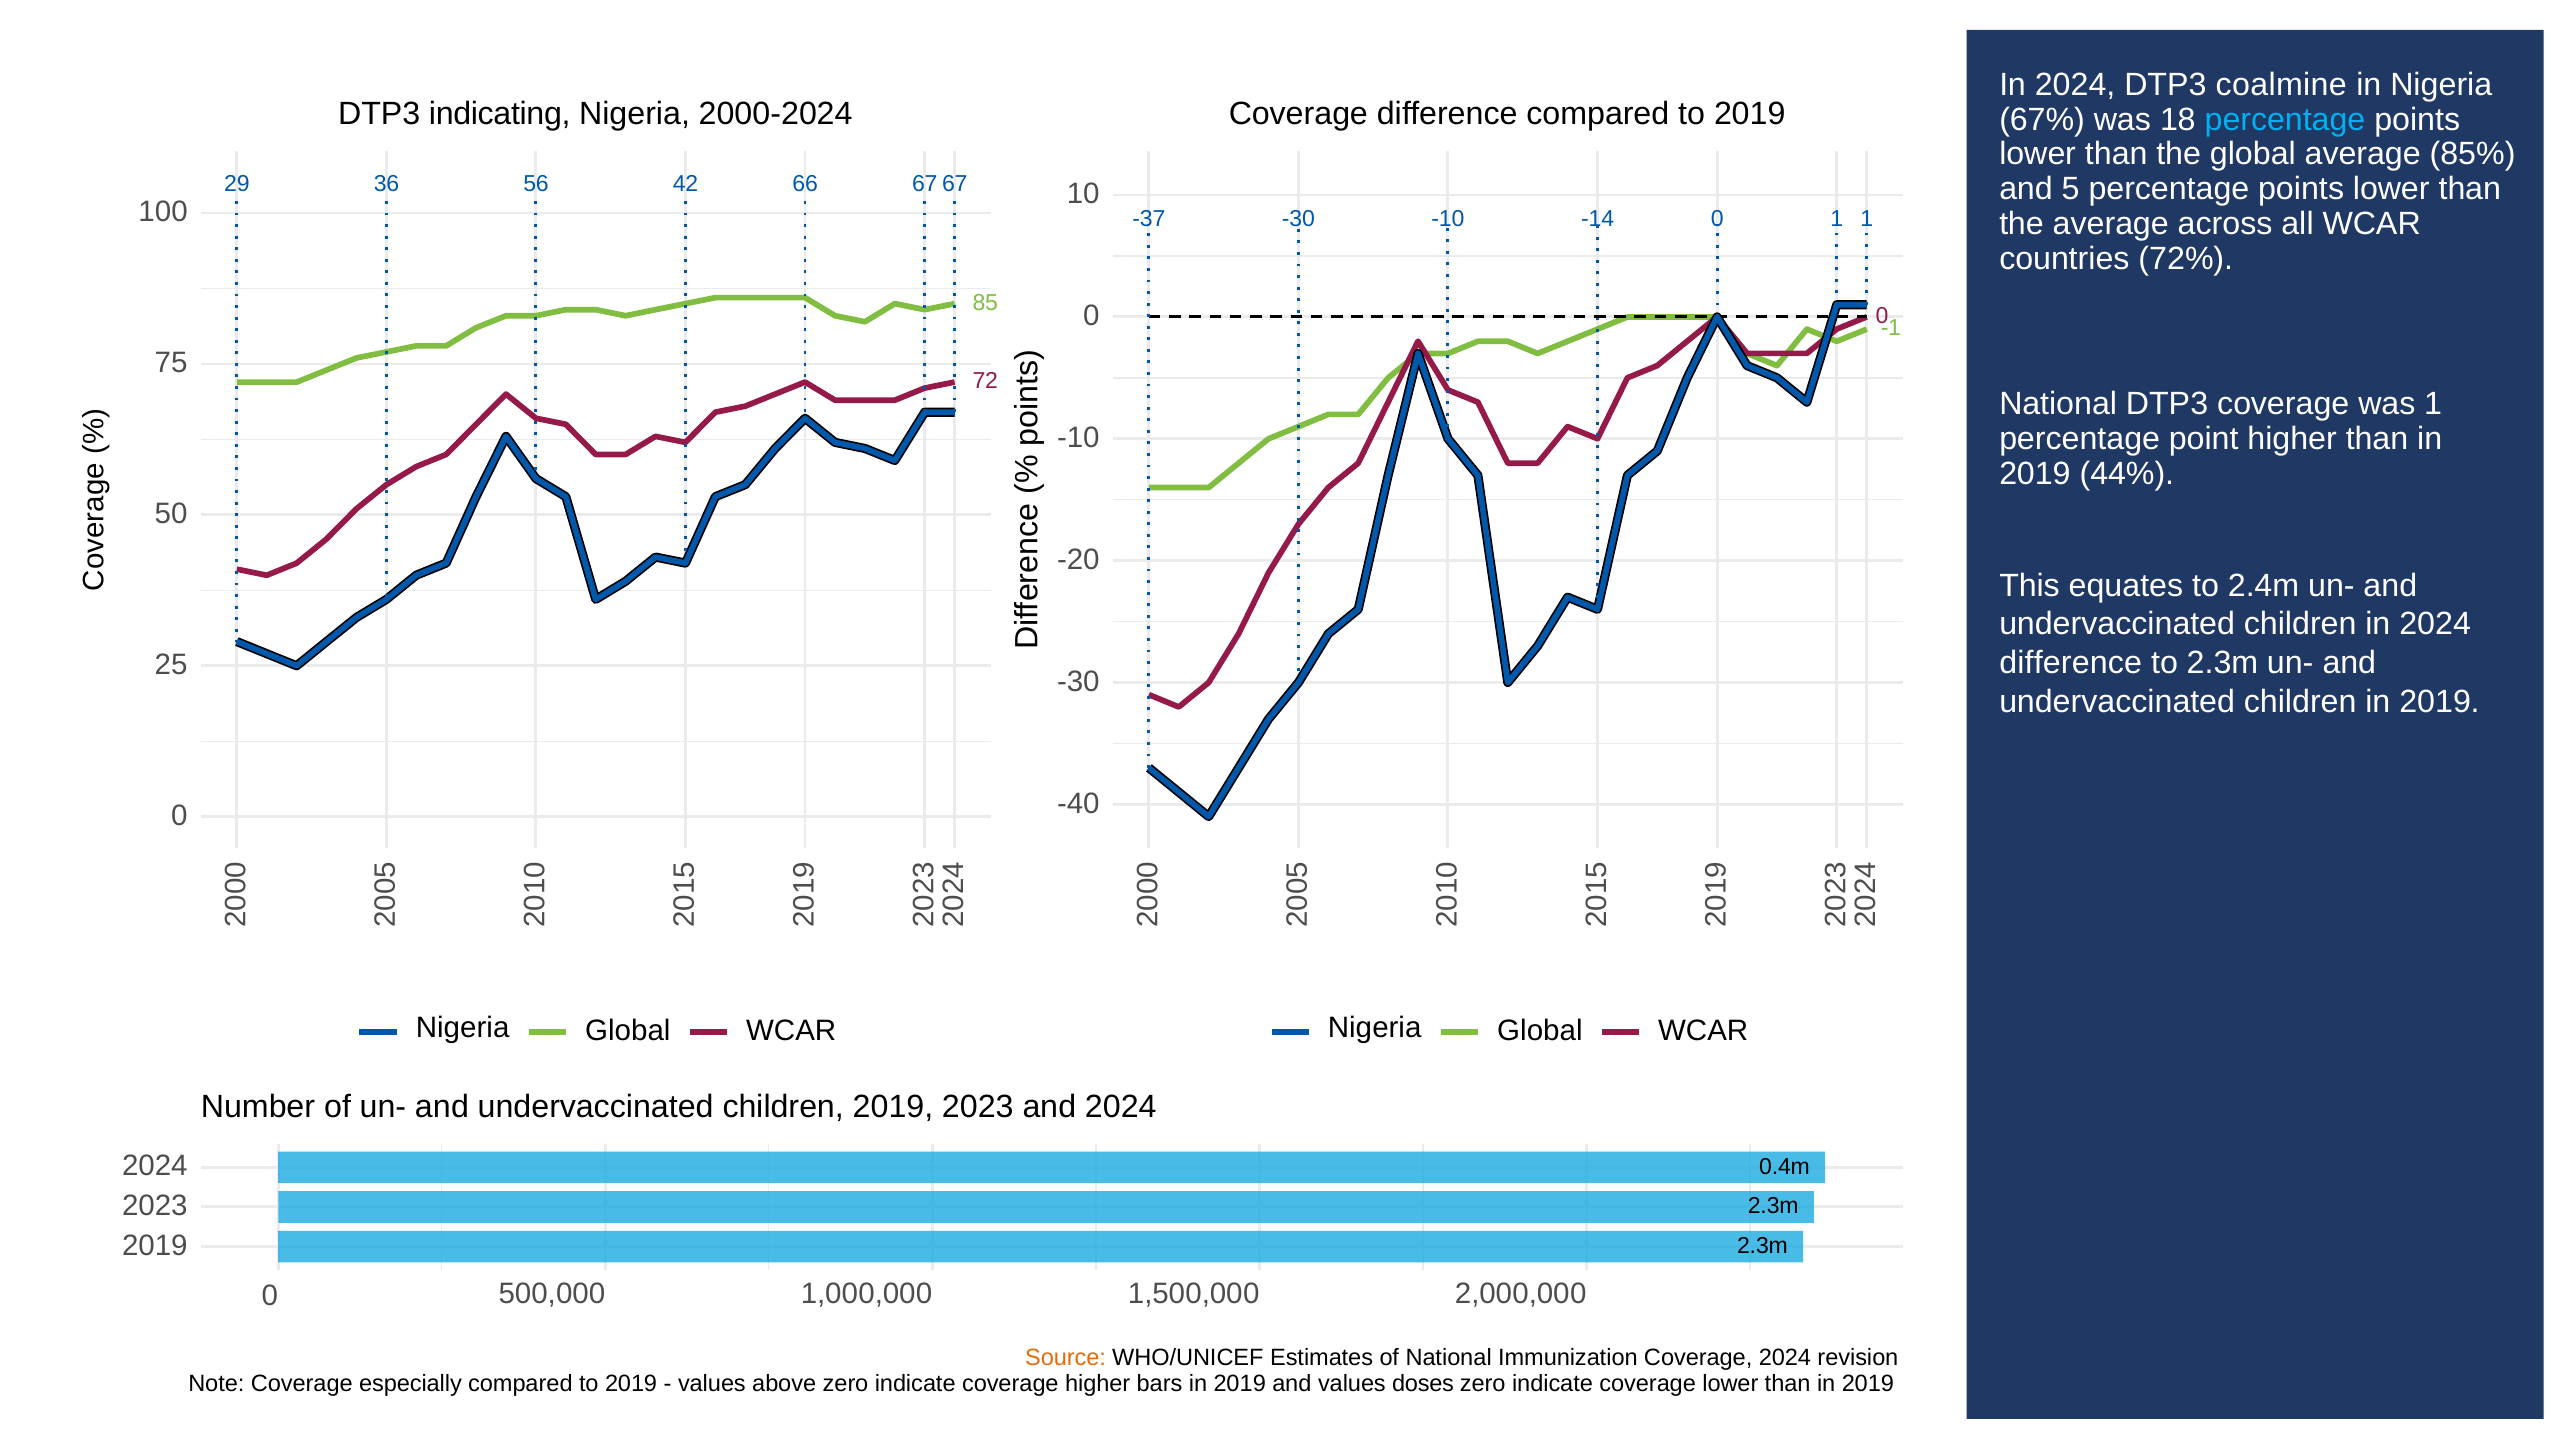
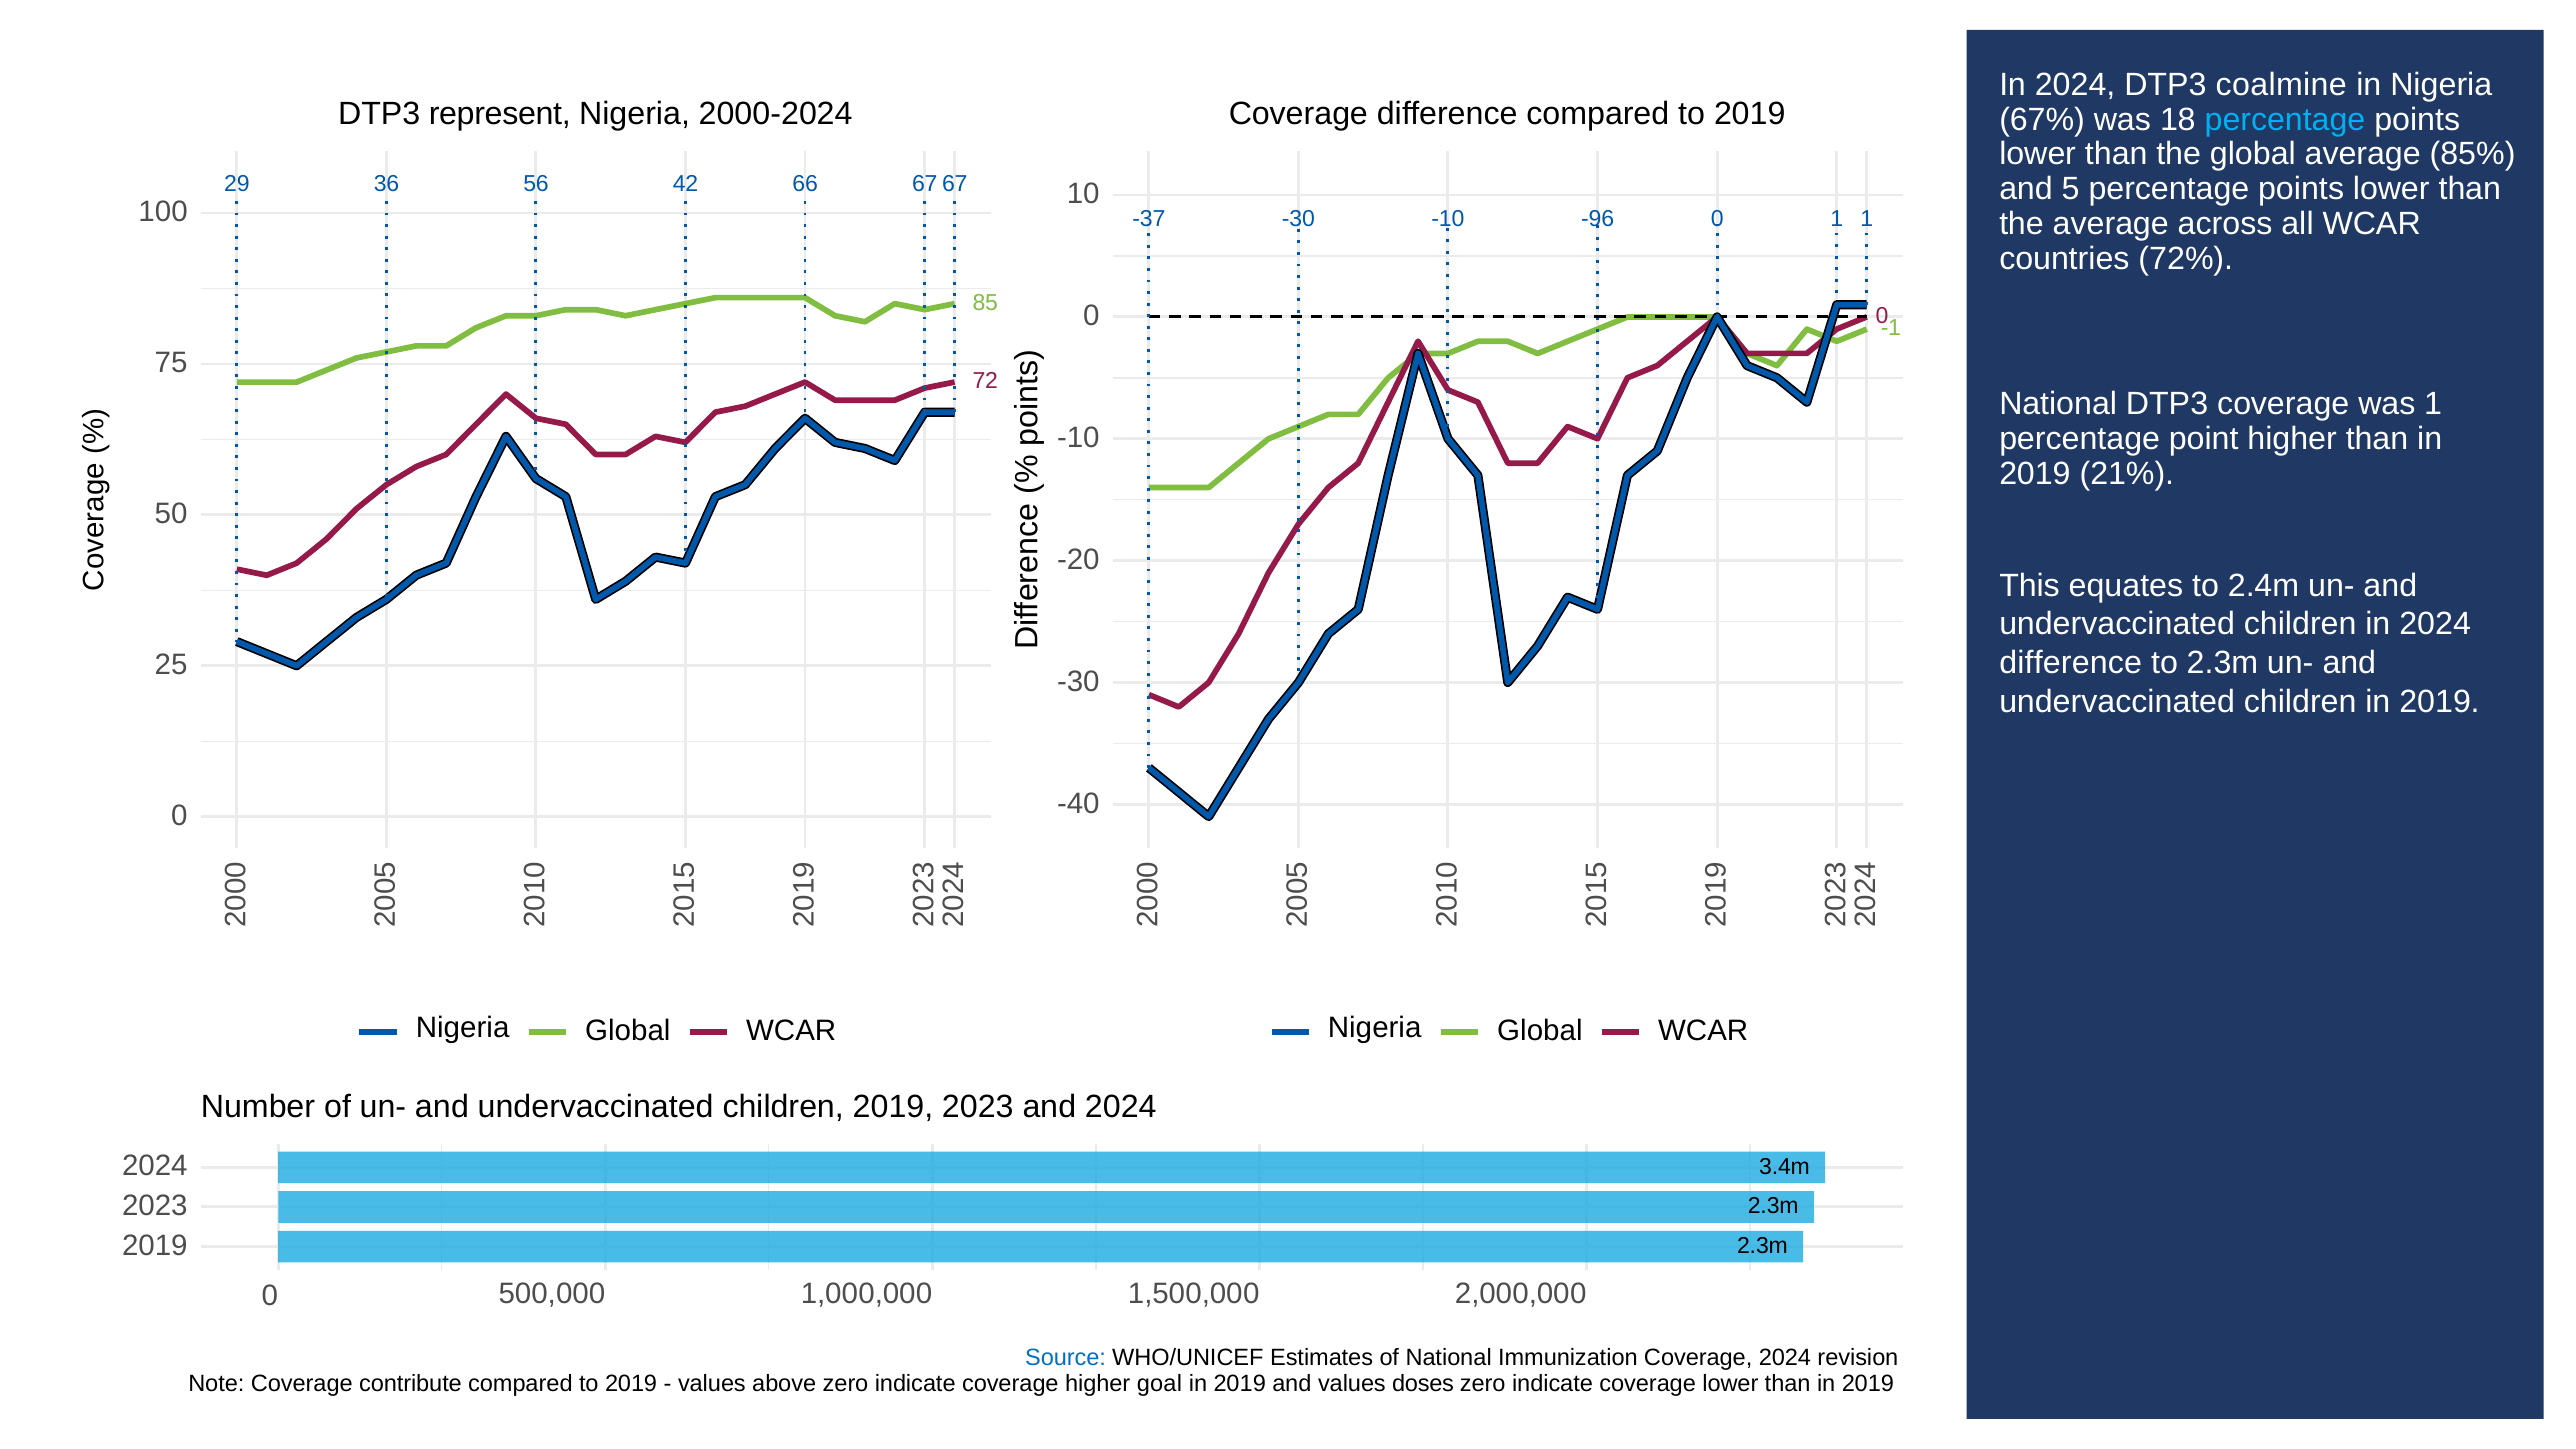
indicating: indicating -> represent (500, 114)
-14: -14 -> -96 (1598, 219)
44%: 44% -> 21% (2127, 474)
0.4m: 0.4m -> 3.4m (1785, 1166)
Source colour: orange -> blue (1066, 1358)
especially: especially -> contribute (410, 1383)
bars: bars -> goal (1159, 1383)
